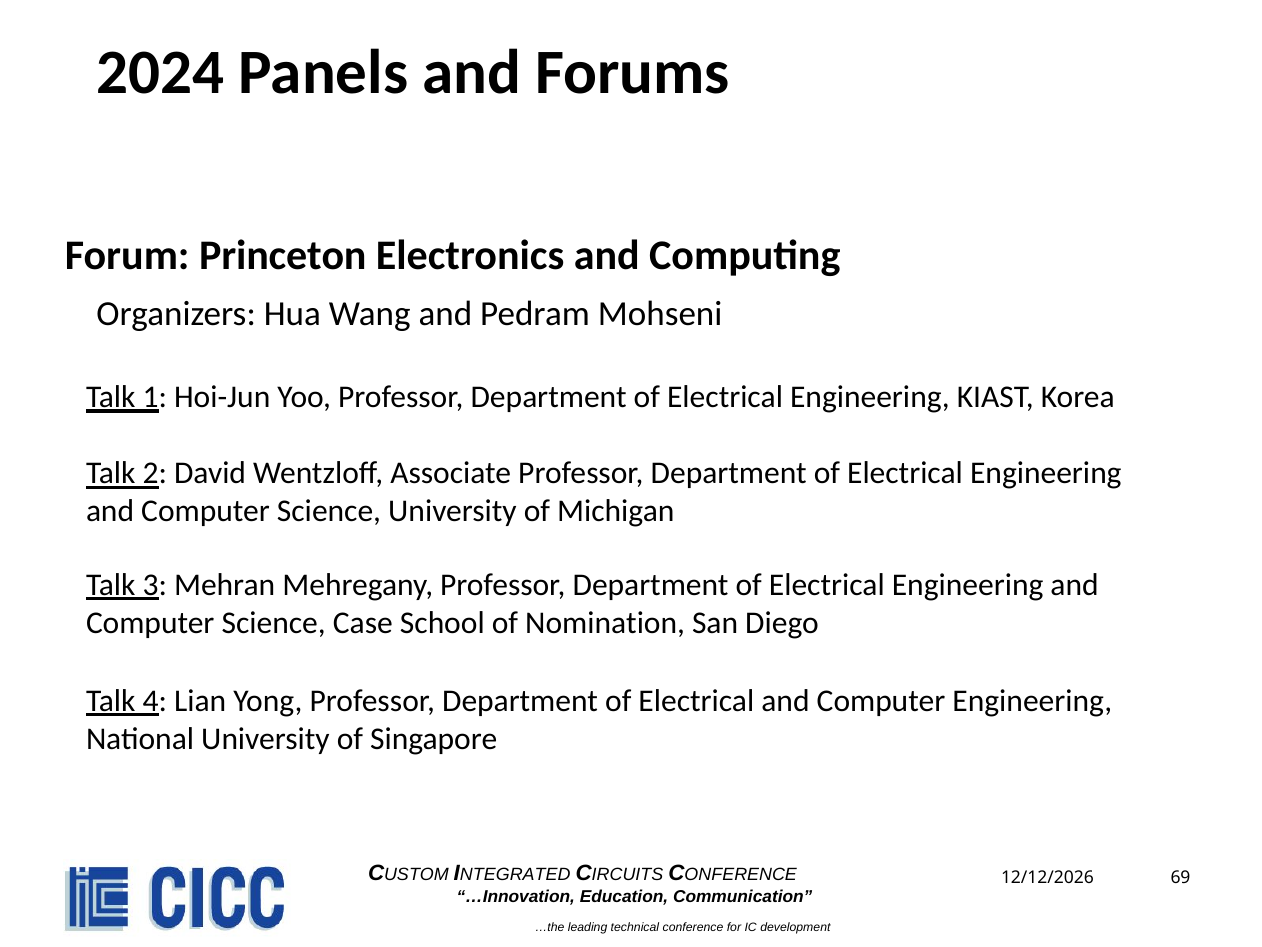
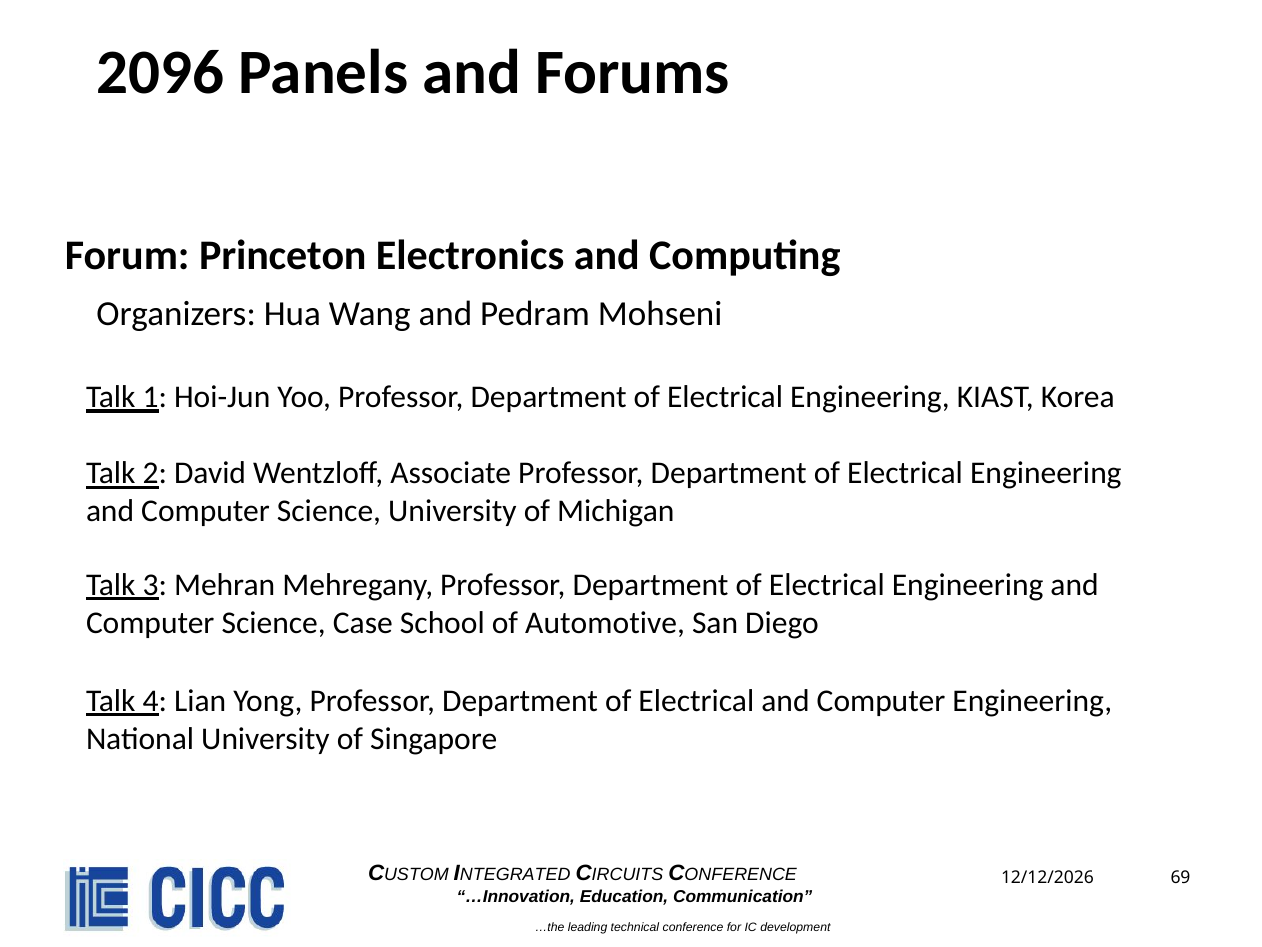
2024: 2024 -> 2096 (160, 73)
Nomination: Nomination -> Automotive (605, 623)
